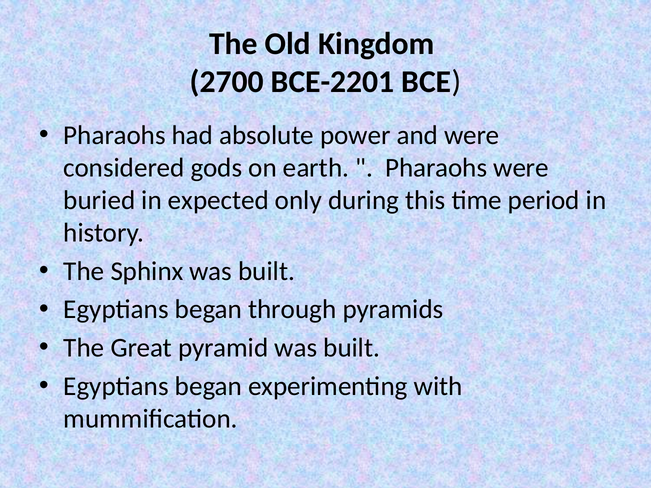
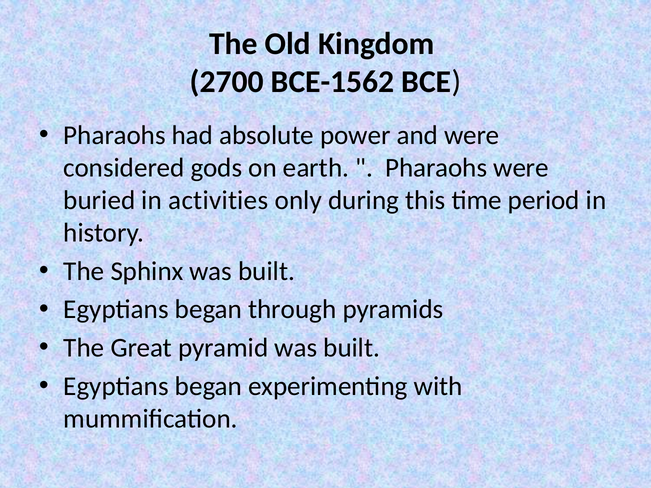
BCE-2201: BCE-2201 -> BCE-1562 (333, 82)
expected: expected -> activities (218, 200)
